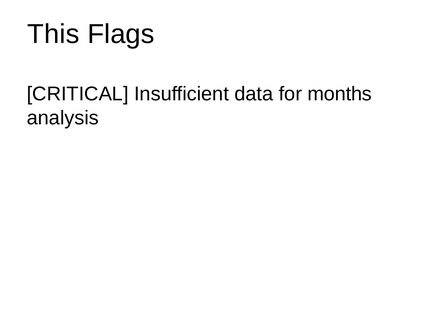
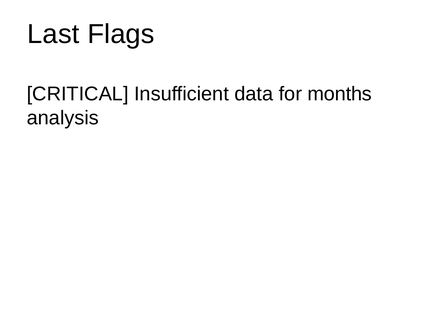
This: This -> Last (53, 34)
